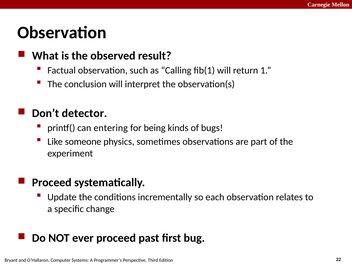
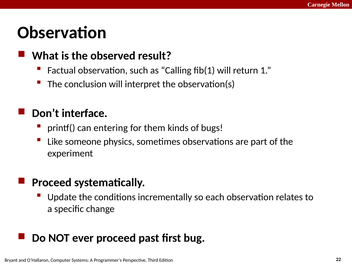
detector: detector -> interface (85, 113)
being: being -> them (155, 128)
